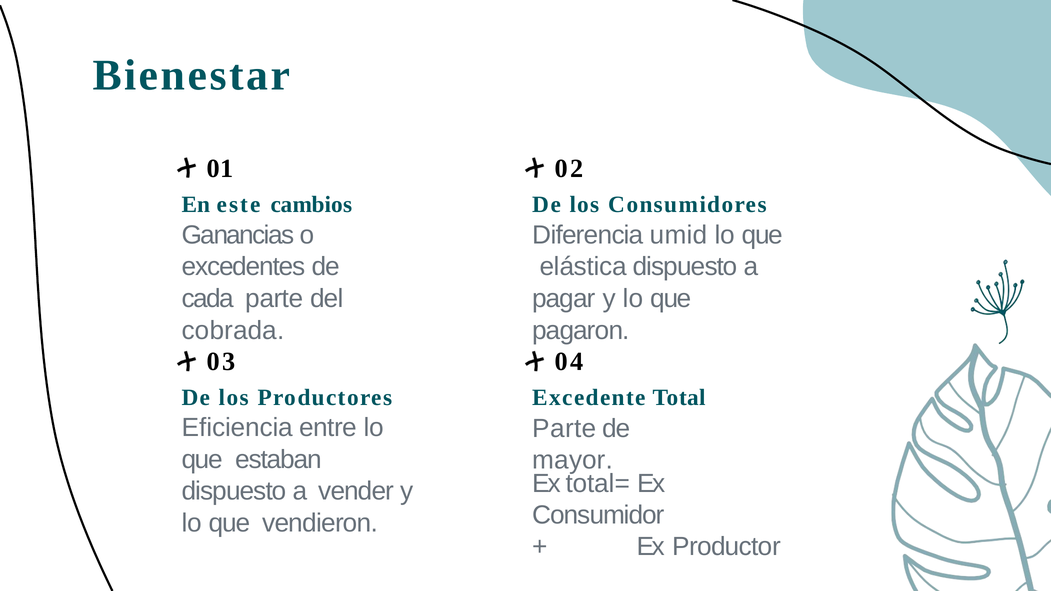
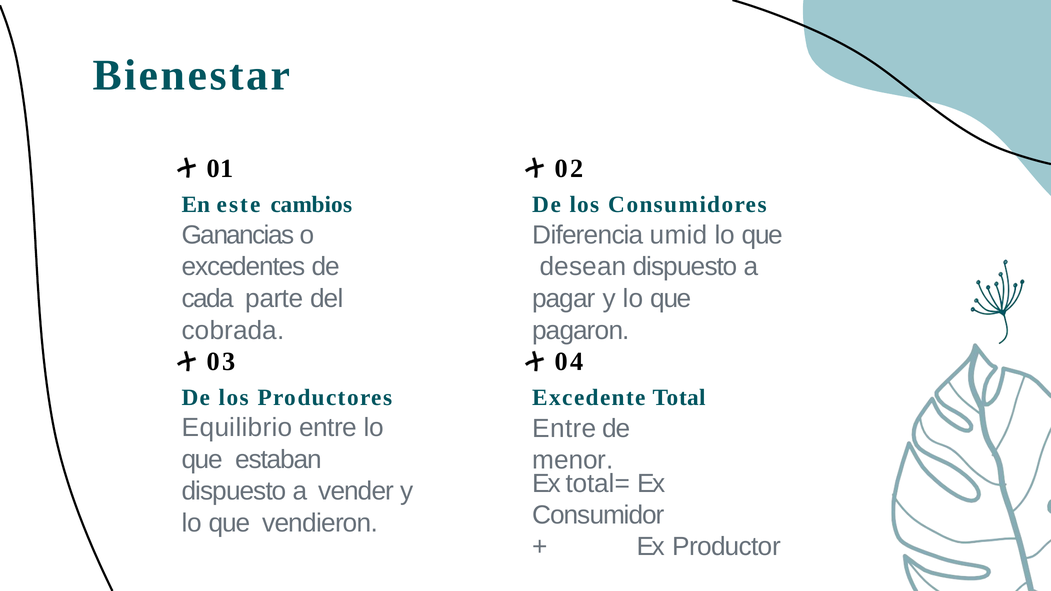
elástica: elástica -> desean (583, 267)
Eﬁciencia: Eﬁciencia -> Equilibrio (237, 428)
Parte: Parte -> Entre (564, 429)
mayor: mayor -> menor (573, 460)
